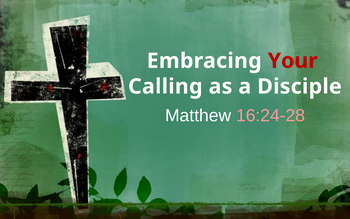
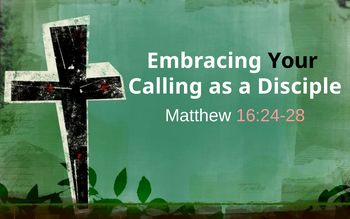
Your colour: red -> black (293, 61)
